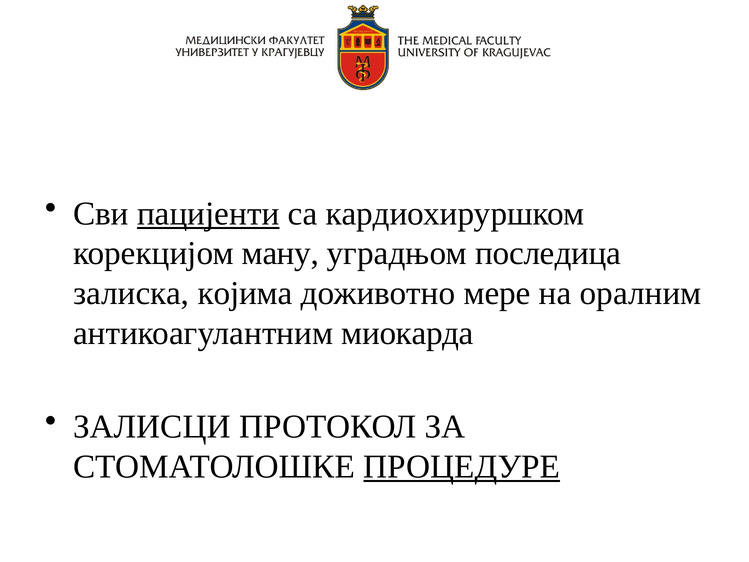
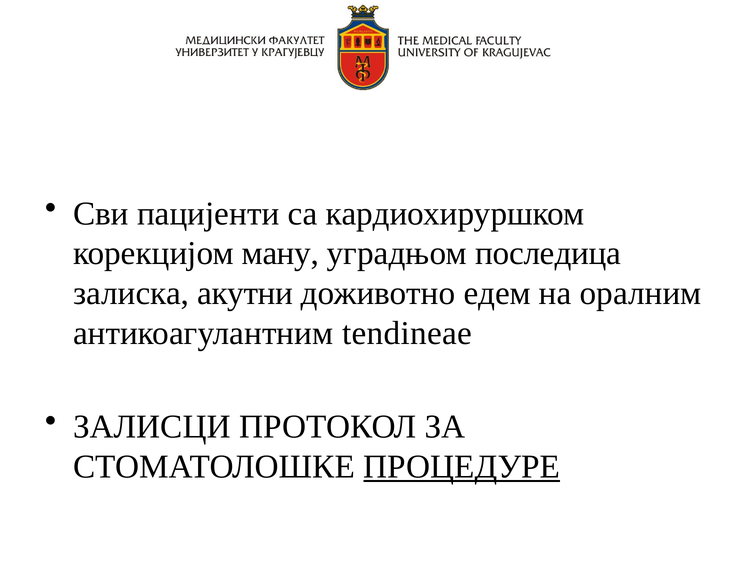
пацијенти underline: present -> none (208, 213)
којима: којима -> акутни (245, 293)
мере: мере -> едем (497, 293)
миокарда: миокарда -> tendineae (407, 333)
